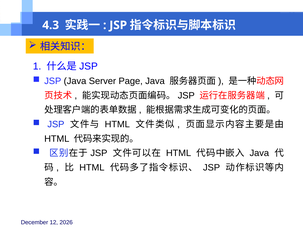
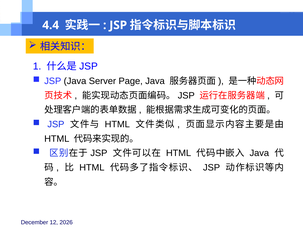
4.3: 4.3 -> 4.4 (51, 25)
